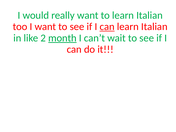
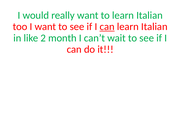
month underline: present -> none (62, 38)
